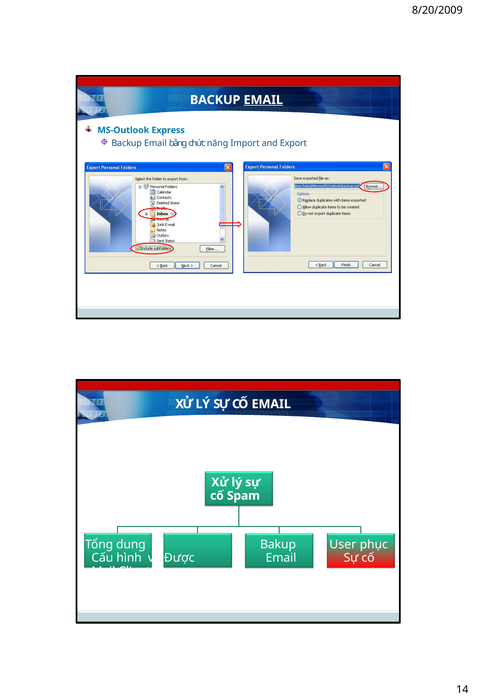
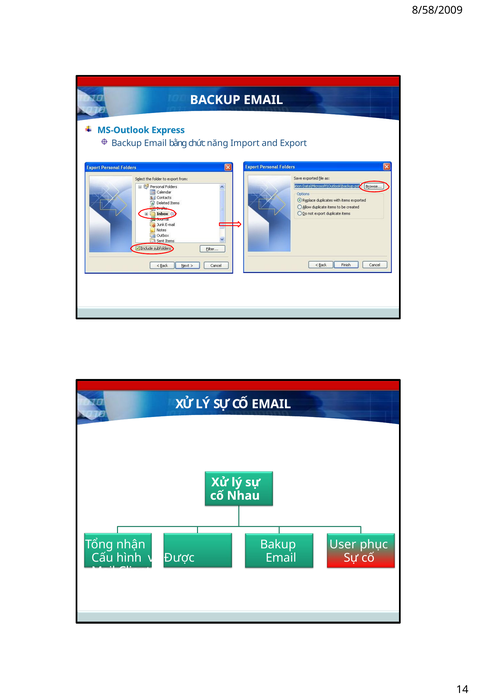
8/20/2009: 8/20/2009 -> 8/58/2009 (437, 10)
EMAIL underline: present -> none (263, 100)
Spam: Spam -> Nhau (243, 495)
dung: dung -> nhận (131, 544)
